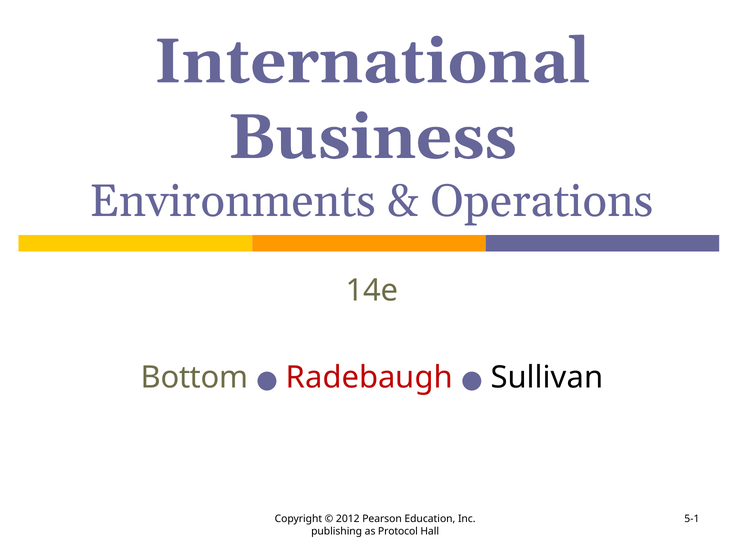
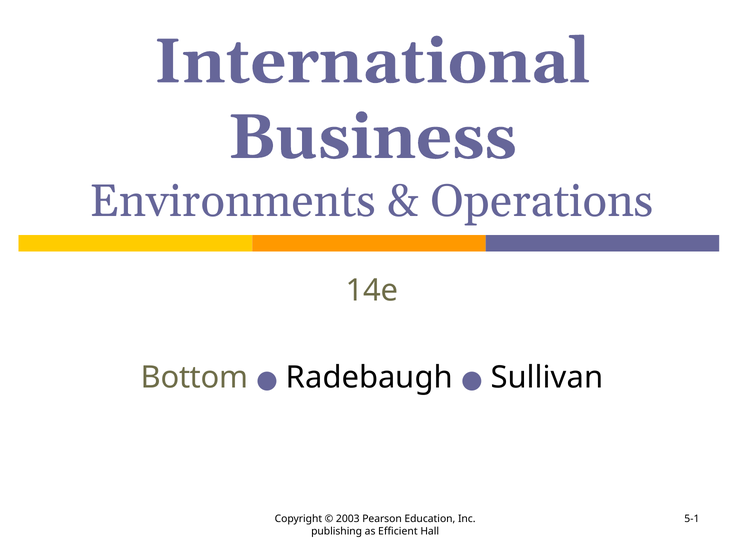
Radebaugh colour: red -> black (369, 377)
2012: 2012 -> 2003 (348, 519)
Protocol: Protocol -> Efficient (398, 531)
